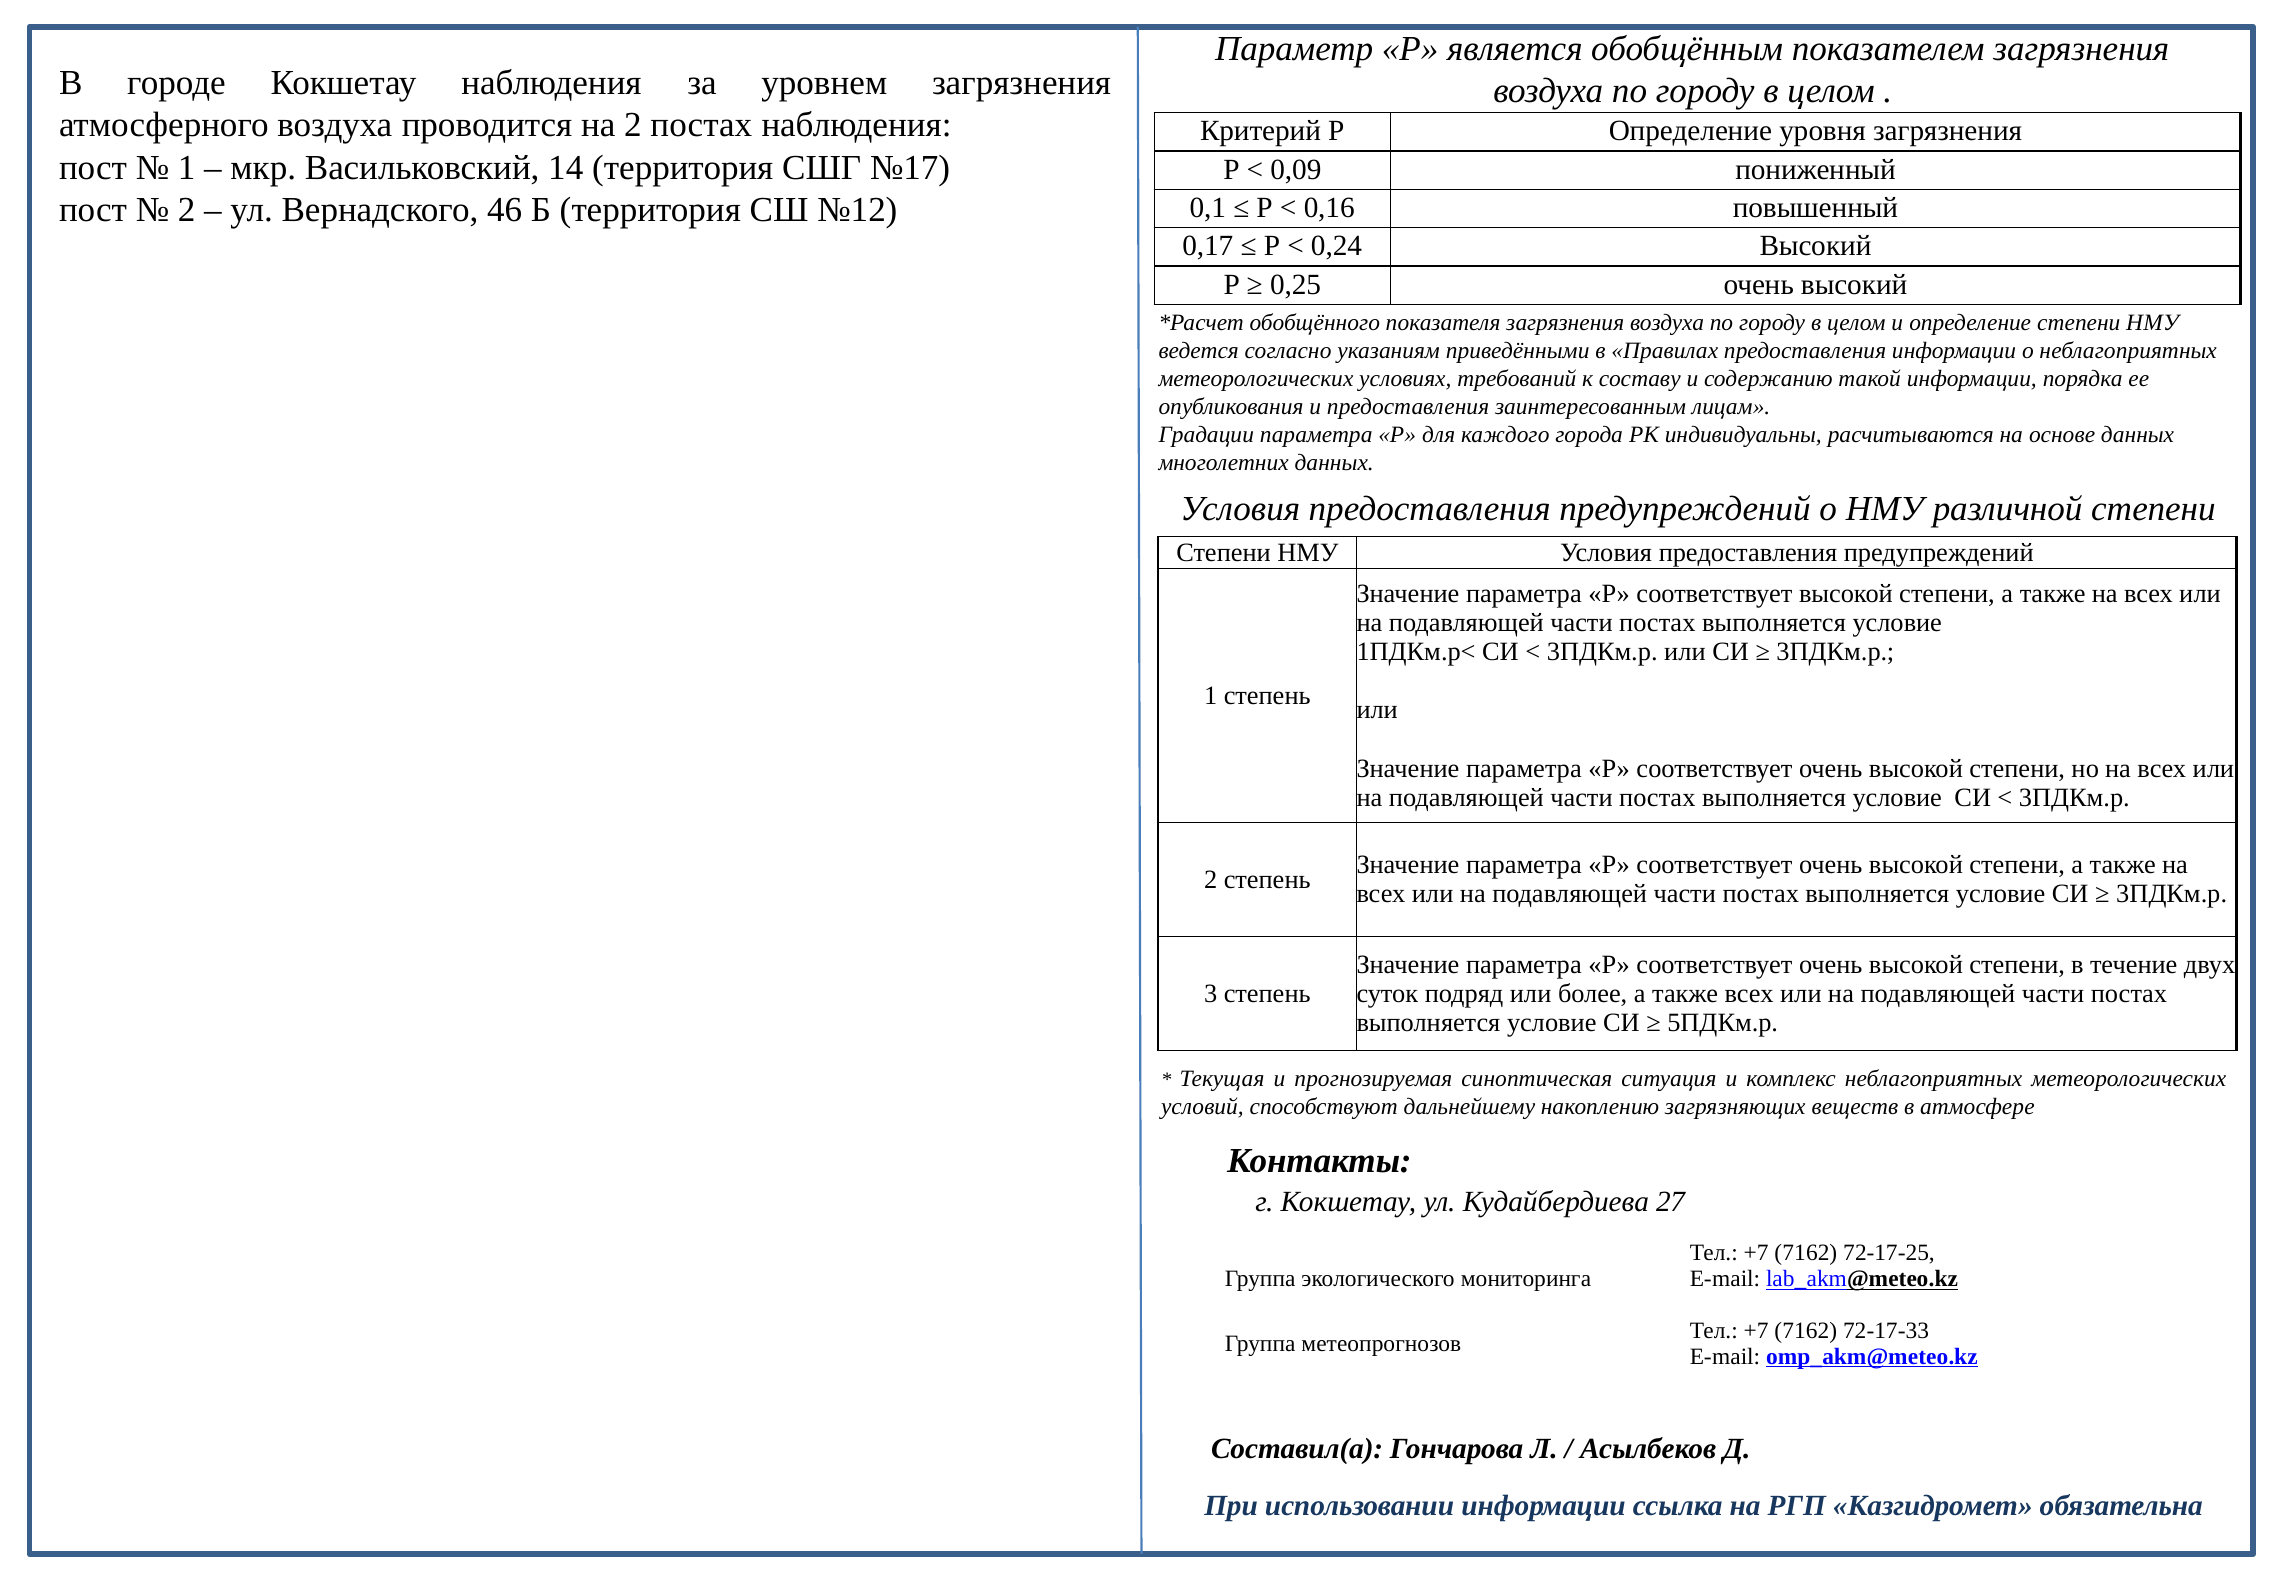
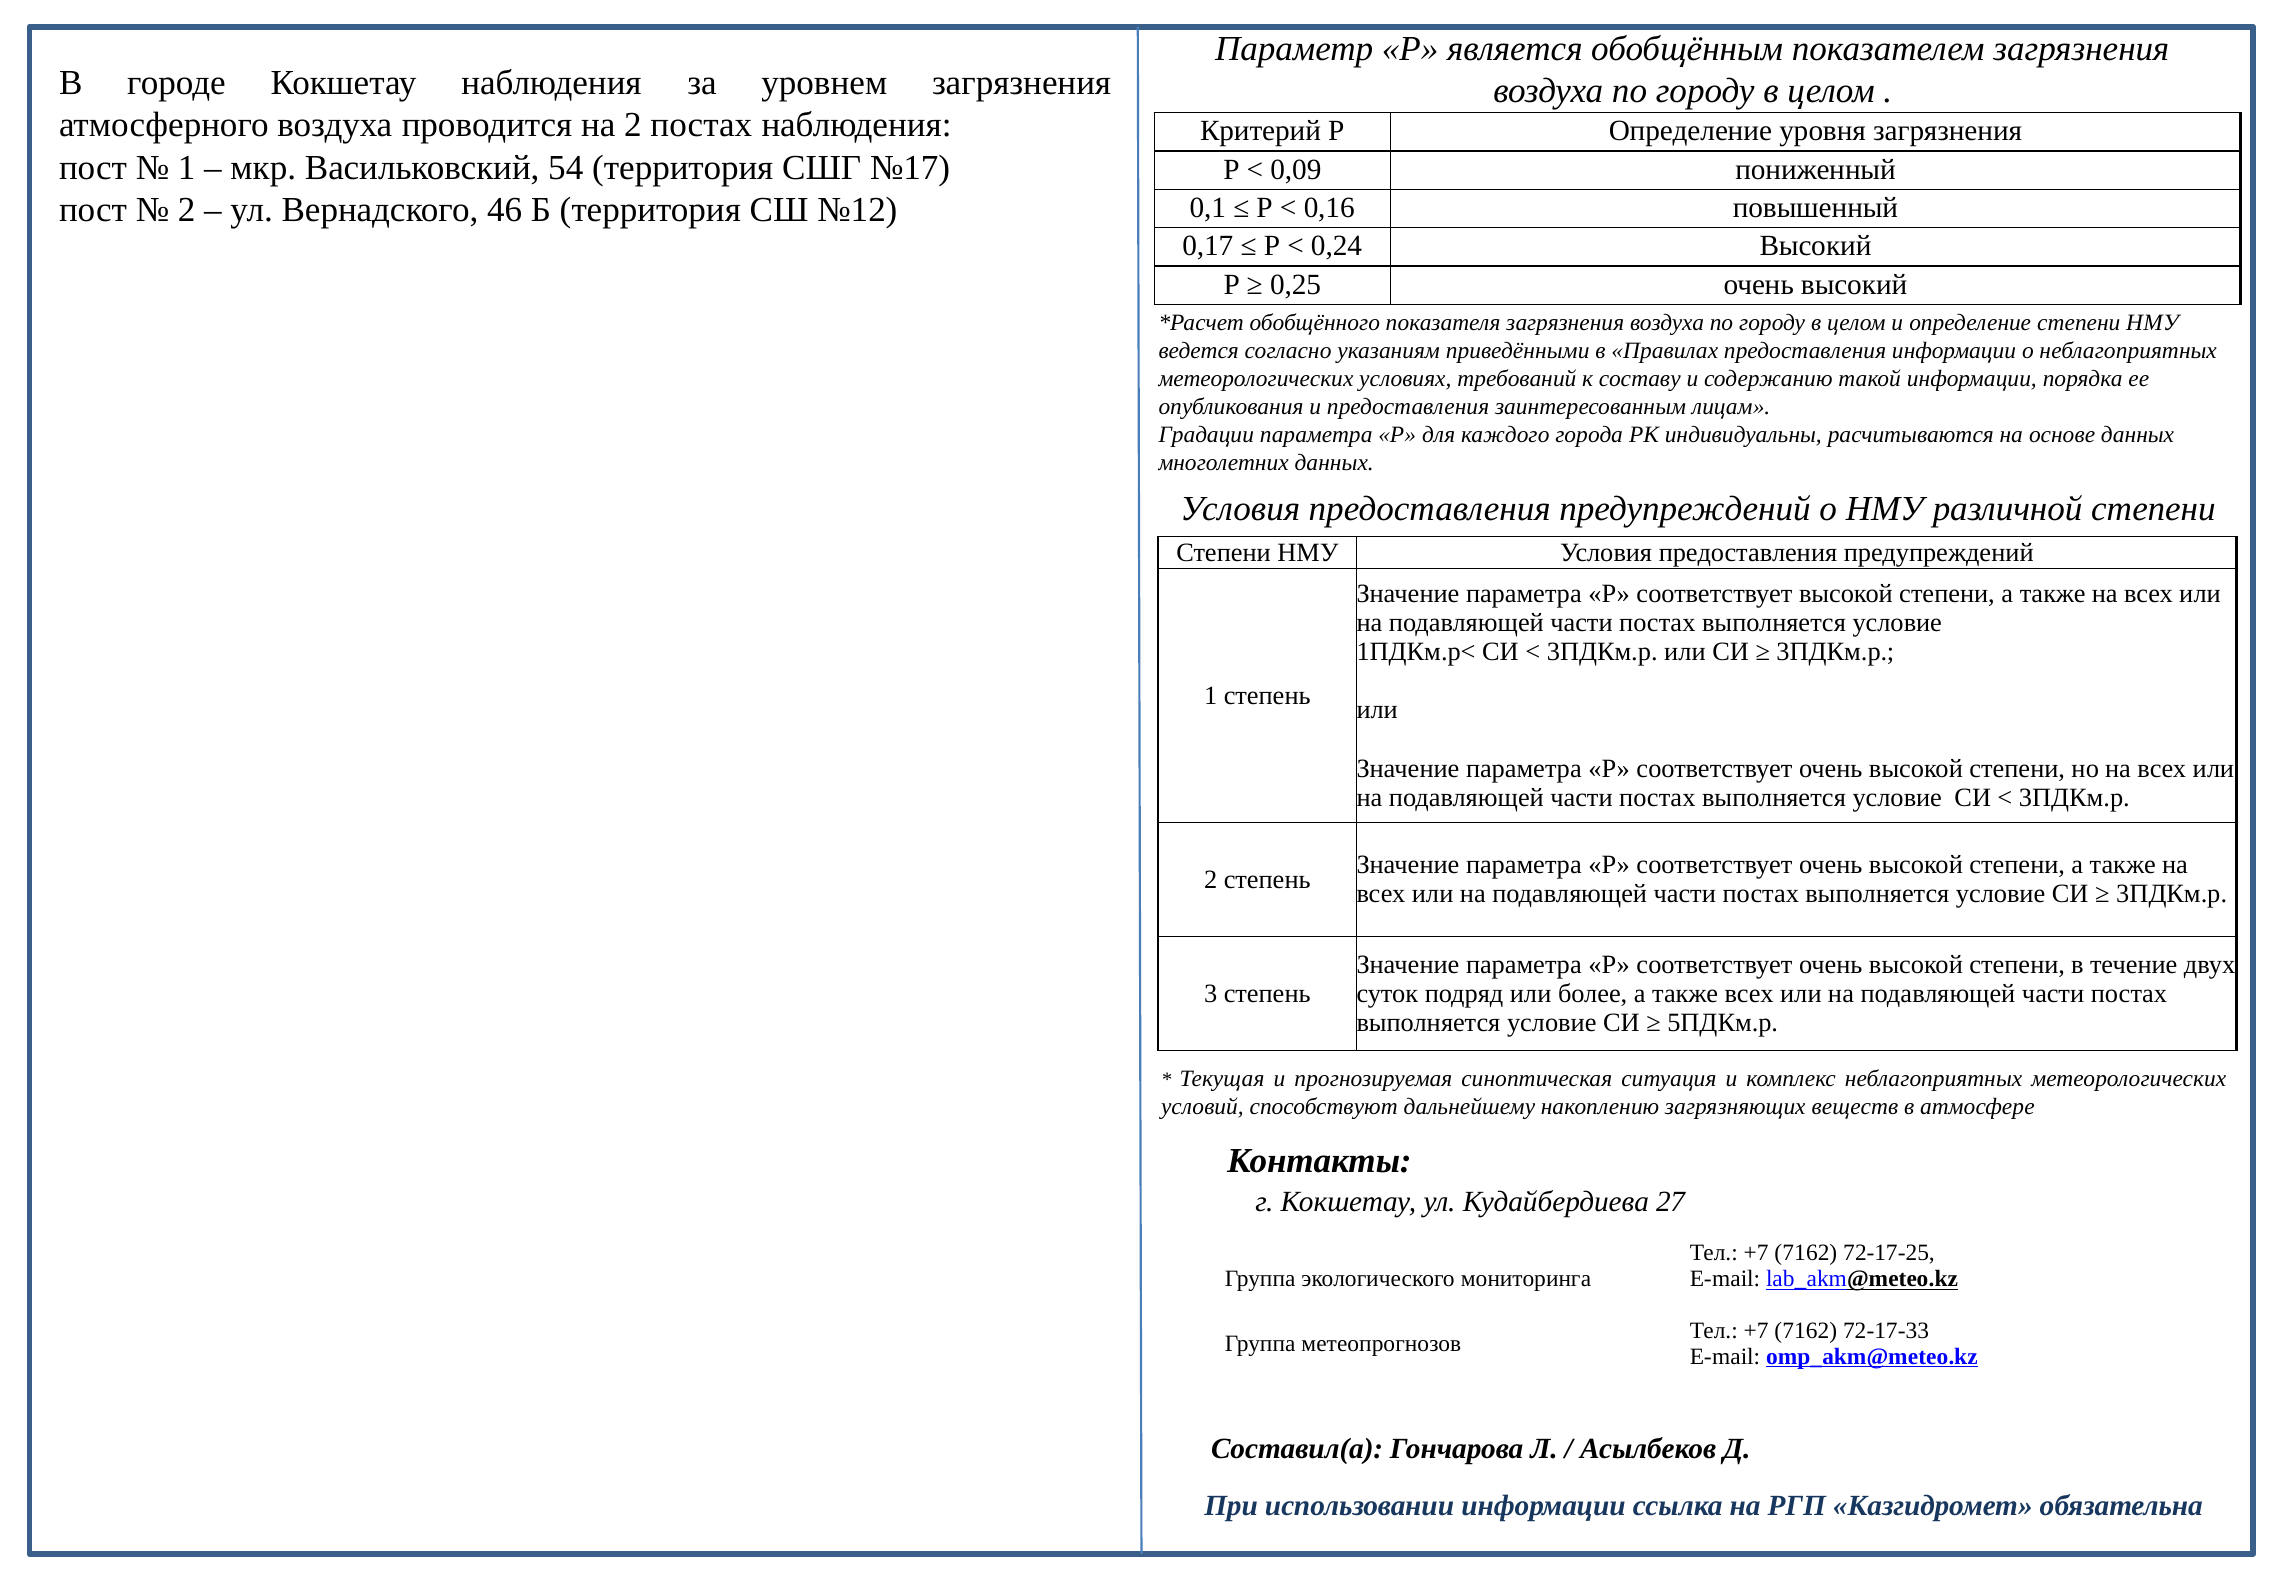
14: 14 -> 54 (566, 167)
